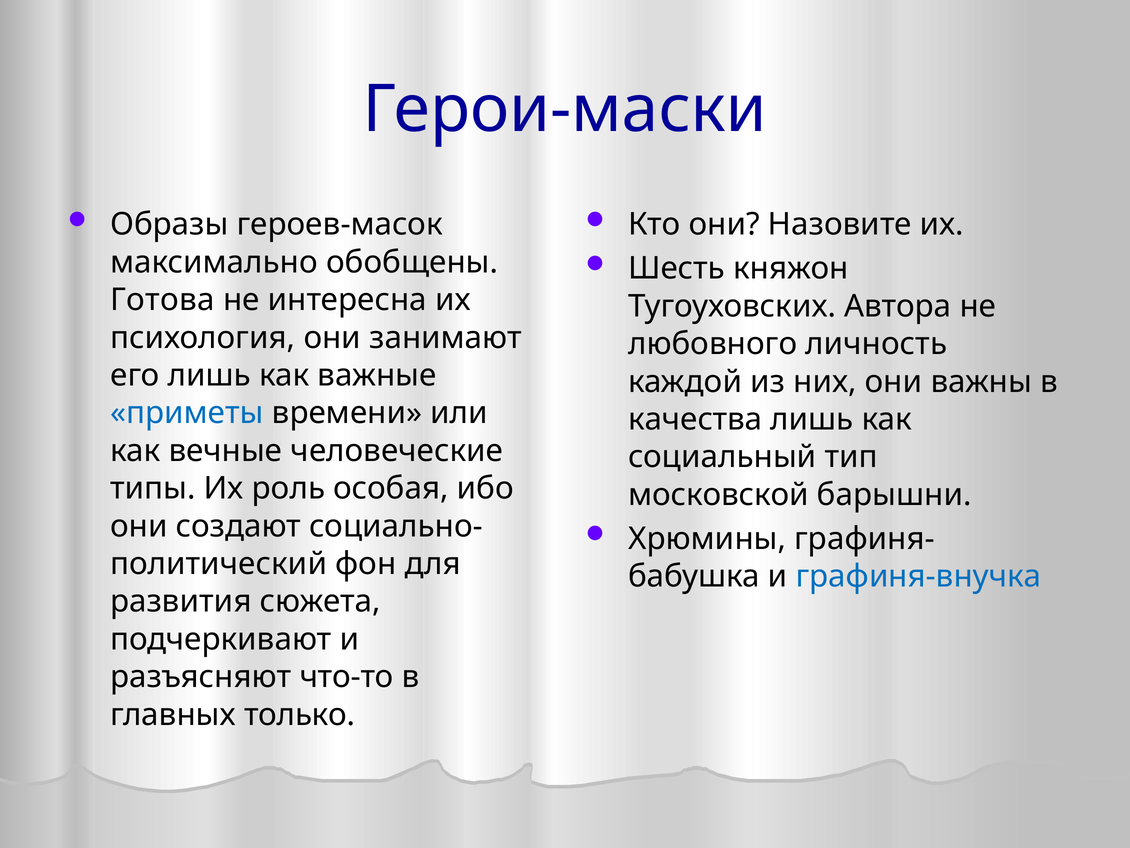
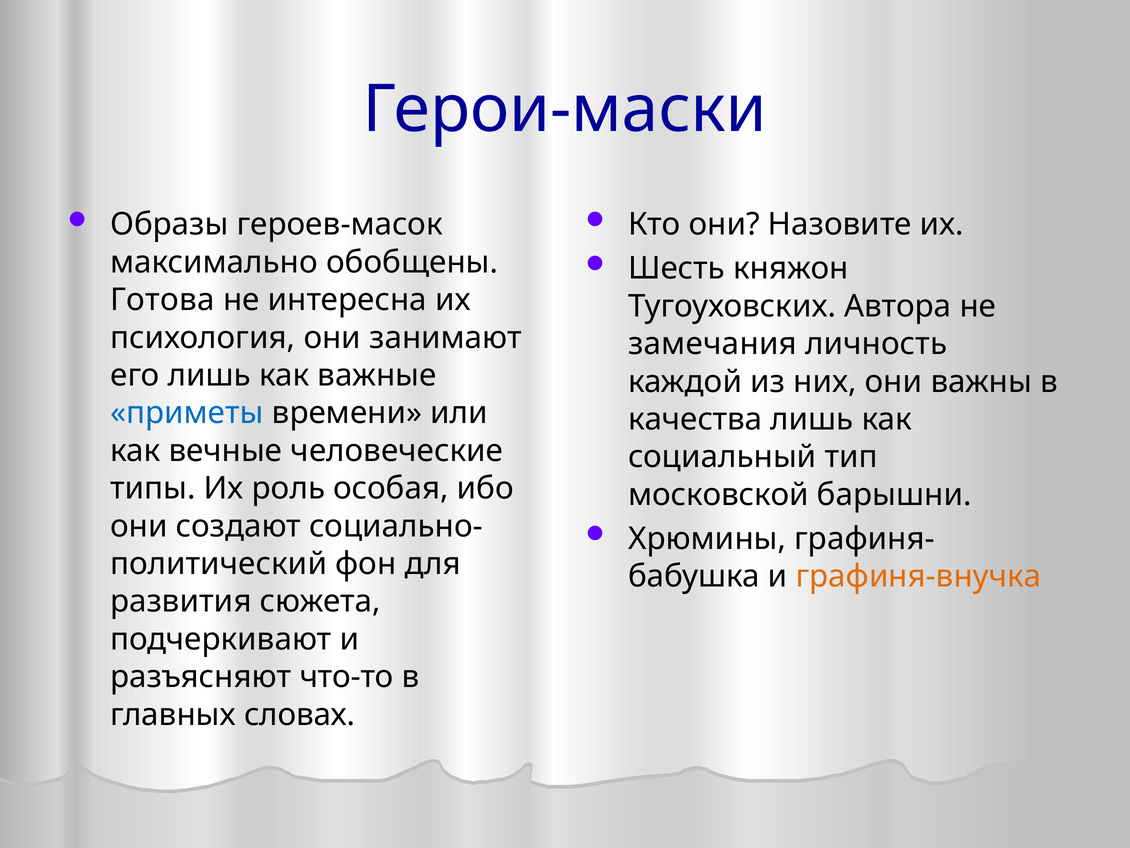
любовного: любовного -> замечания (713, 344)
графиня-внучка colour: blue -> orange (919, 576)
только: только -> словах (300, 714)
